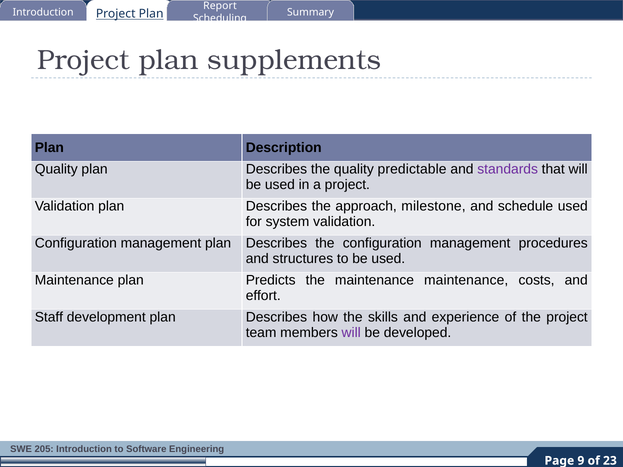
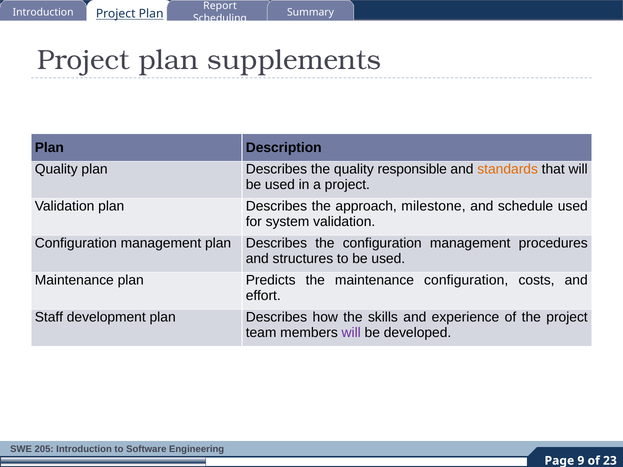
predictable: predictable -> responsible (412, 169)
standards colour: purple -> orange (508, 169)
maintenance maintenance: maintenance -> configuration (466, 280)
